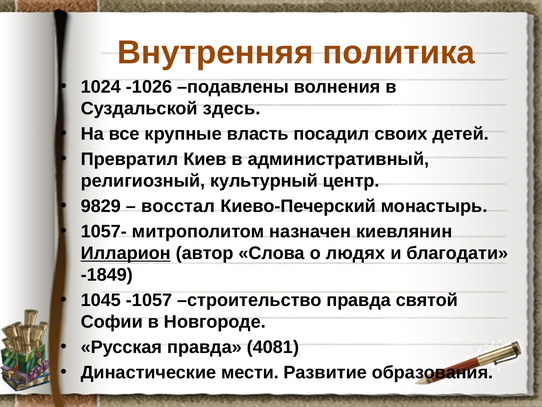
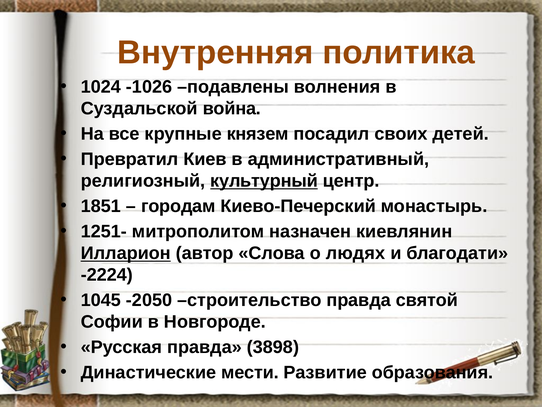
здесь: здесь -> война (232, 108)
власть: власть -> князем (258, 134)
культурный underline: none -> present (264, 181)
9829: 9829 -> 1851 (101, 206)
восстал: восстал -> городам (178, 206)
1057-: 1057- -> 1251- (104, 231)
-1849: -1849 -> -2224 (107, 275)
-1057: -1057 -> -2050 (149, 300)
4081: 4081 -> 3898 (273, 347)
